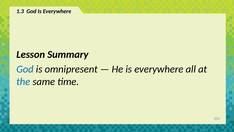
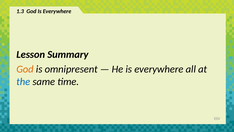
God colour: blue -> orange (25, 69)
